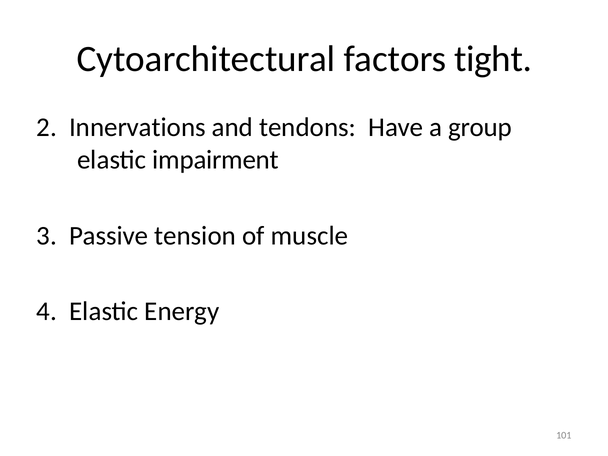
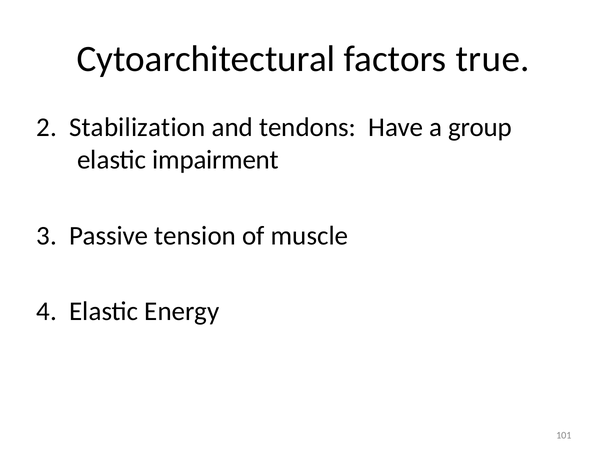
tight: tight -> true (493, 59)
Innervations: Innervations -> Stabilization (137, 128)
